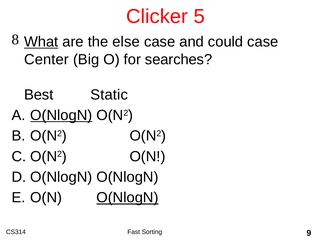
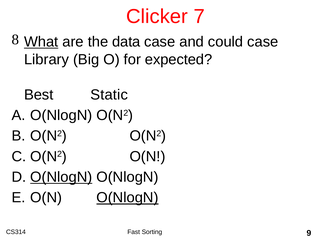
5: 5 -> 7 (199, 17)
else: else -> data (126, 42)
Center: Center -> Library (46, 60)
searches: searches -> expected (179, 60)
O(NlogN underline: present -> none (61, 115)
O(NlogN underline: none -> present (61, 177)
